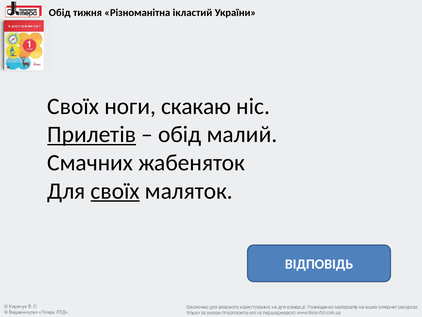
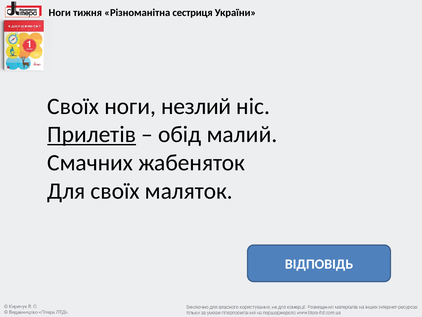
Обід: Обід -> Ноги (60, 13)
ікластий: ікластий -> сестриця (193, 13)
скакаю: скакаю -> незлий (196, 106)
своїх underline: present -> none (115, 191)
